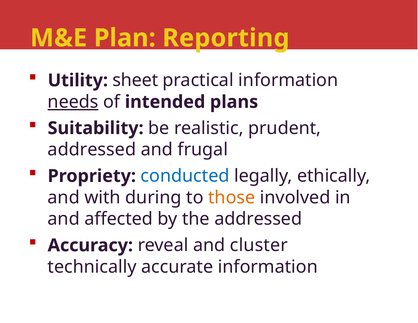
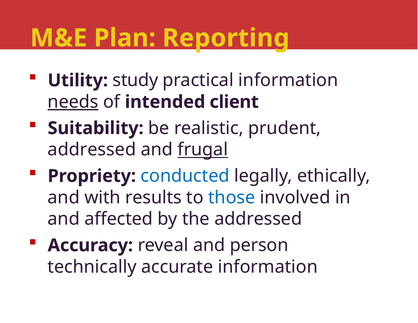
sheet: sheet -> study (135, 80)
plans: plans -> client (234, 102)
frugal underline: none -> present (203, 150)
during: during -> results (153, 198)
those colour: orange -> blue (232, 198)
cluster: cluster -> person (259, 245)
